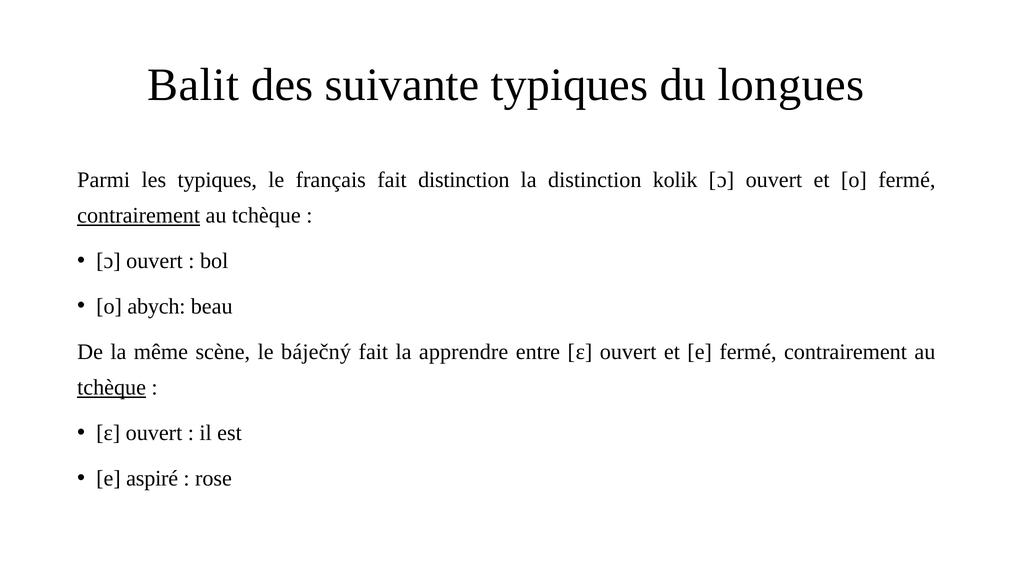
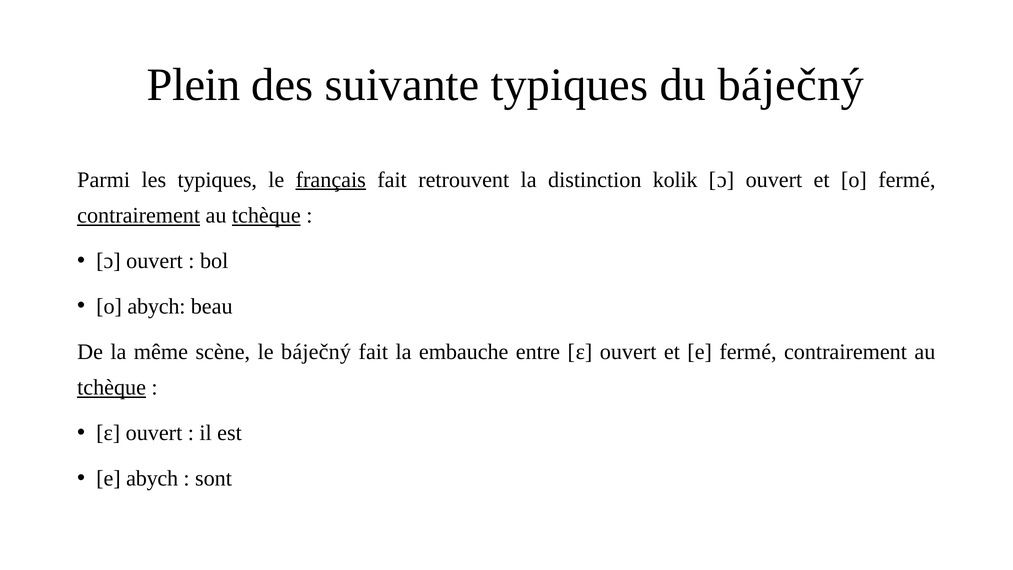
Balit: Balit -> Plein (194, 85)
du longues: longues -> báječný (791, 85)
français underline: none -> present (331, 180)
fait distinction: distinction -> retrouvent (464, 180)
tchèque underline: none -> present (266, 216)
apprendre: apprendre -> embauche (464, 352)
e aspiré: aspiré -> abych (152, 478)
rose: rose -> sont (213, 478)
